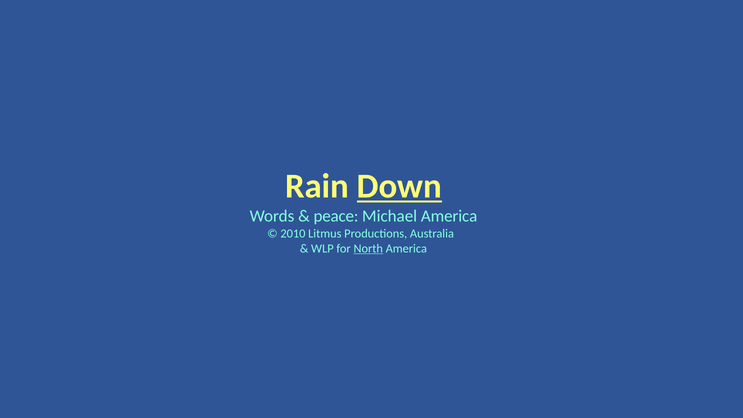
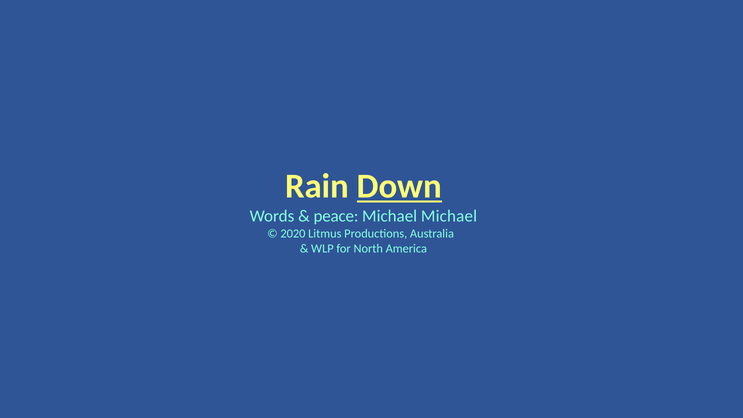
Michael America: America -> Michael (449, 216)
2010: 2010 -> 2020 (293, 234)
North underline: present -> none (368, 248)
